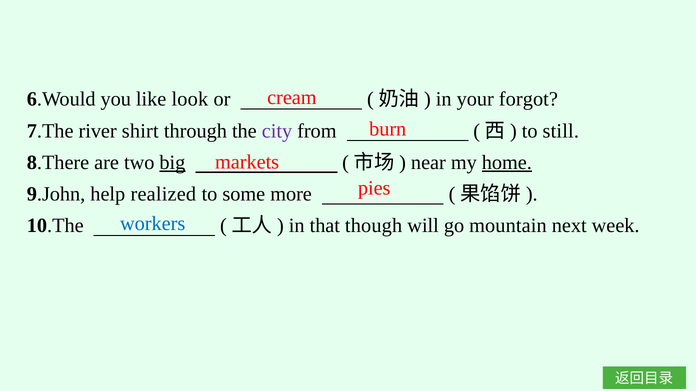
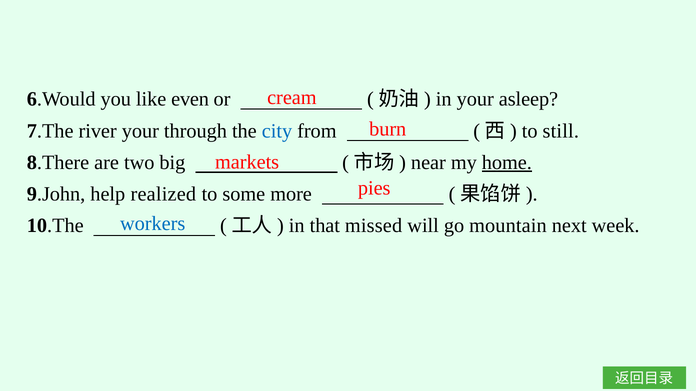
look: look -> even (190, 99)
forgot: forgot -> asleep (528, 99)
river shirt: shirt -> your (140, 131)
city colour: purple -> blue (277, 131)
big underline: present -> none (172, 163)
though: though -> missed (374, 226)
